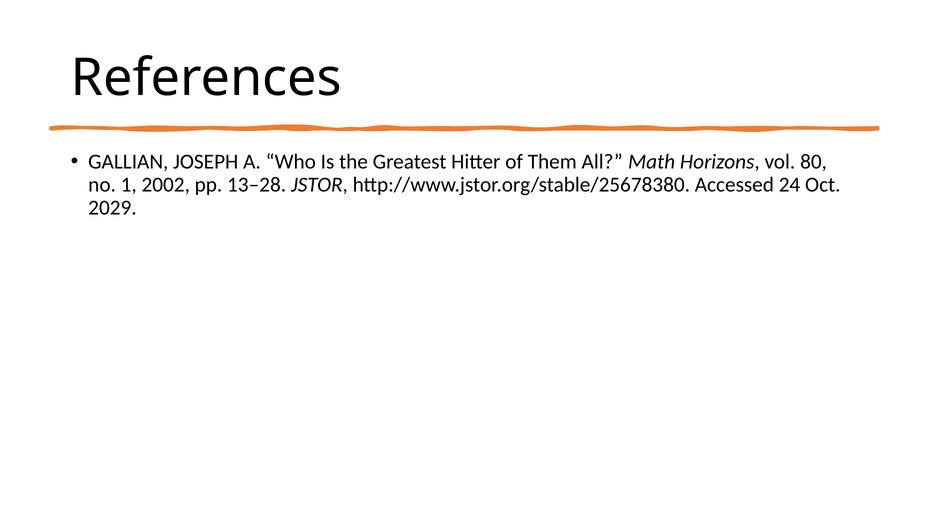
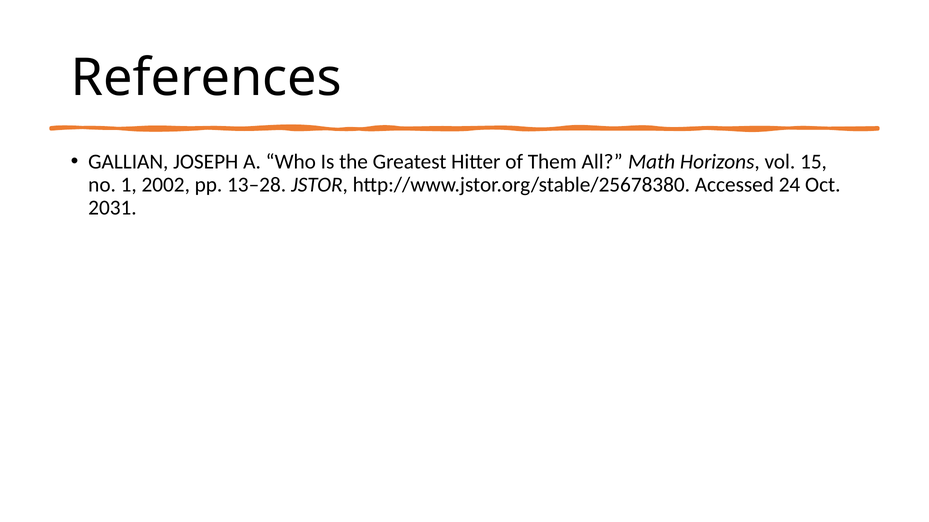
80: 80 -> 15 (814, 162)
2029: 2029 -> 2031 (112, 208)
